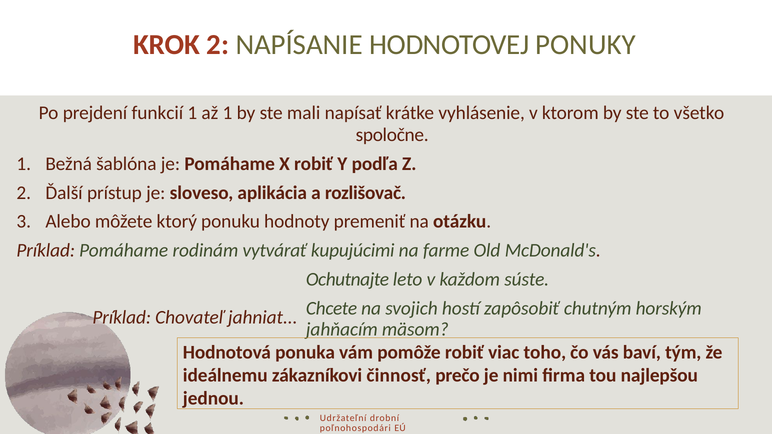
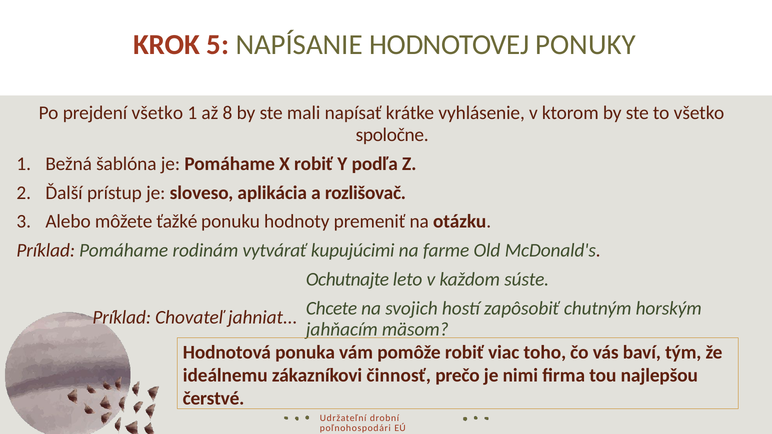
KROK 2: 2 -> 5 (218, 45)
prejdení funkcií: funkcií -> všetko (157, 113)
až 1: 1 -> 8 (227, 113)
ktorý: ktorý -> ťažké (177, 222)
jednou: jednou -> čerstvé (214, 399)
